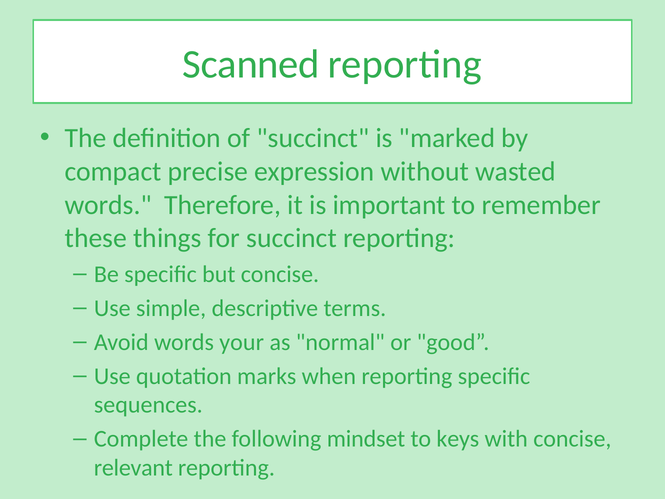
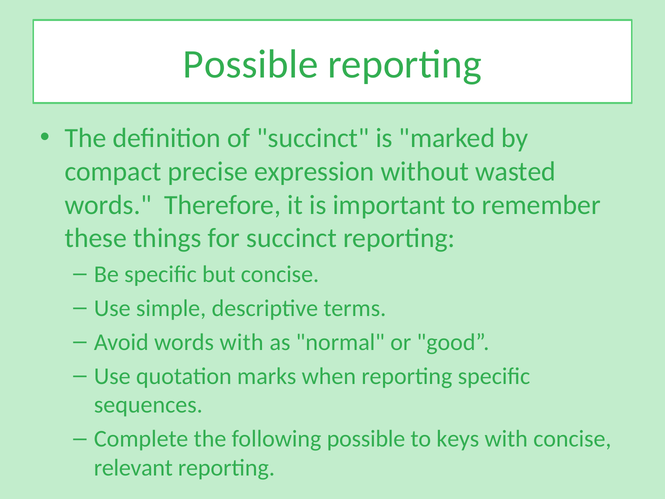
Scanned: Scanned -> Possible (251, 64)
words your: your -> with (242, 342)
following mindset: mindset -> possible (366, 439)
